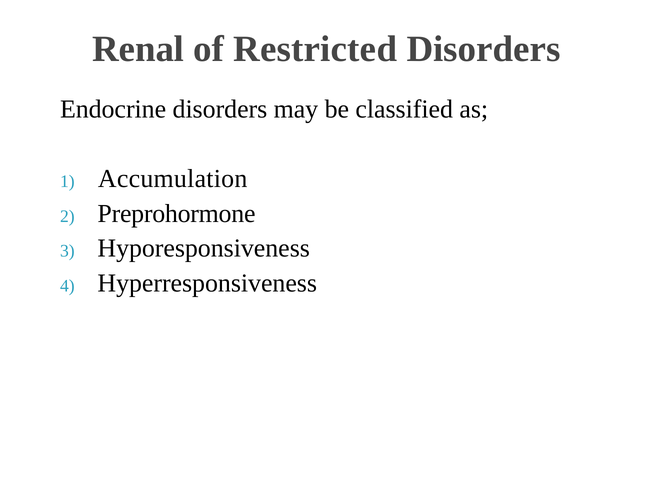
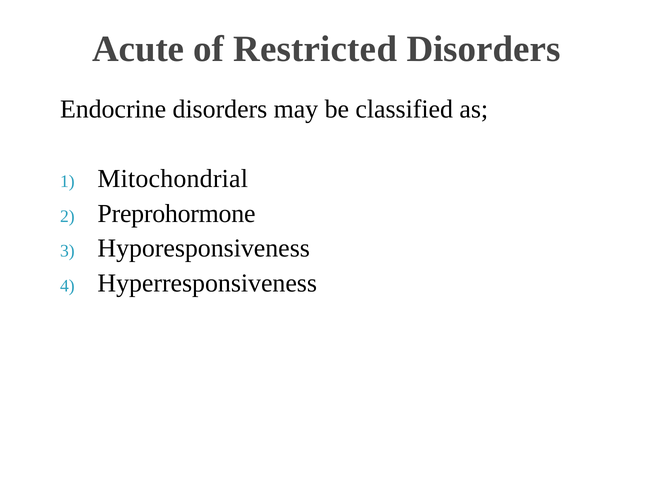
Renal: Renal -> Acute (138, 49)
Accumulation: Accumulation -> Mitochondrial (173, 179)
